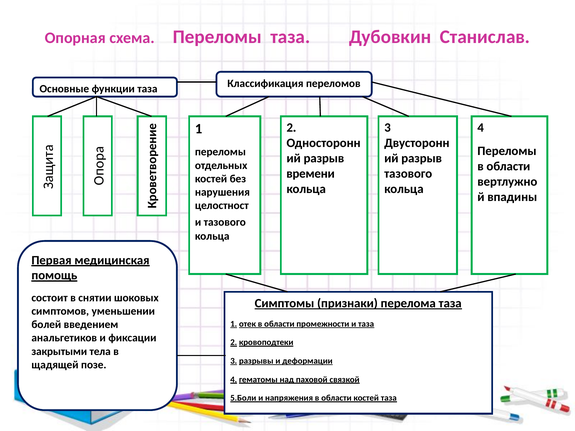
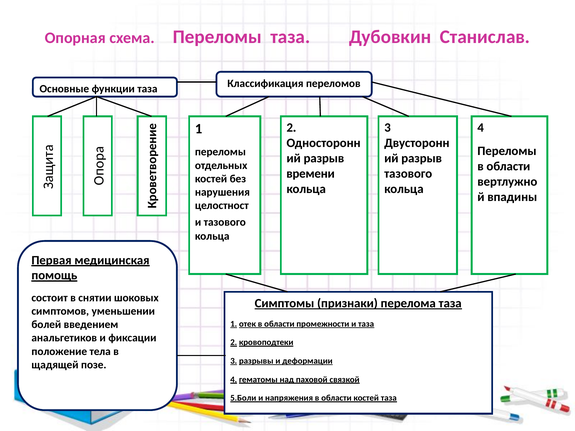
закрытыми: закрытыми -> положение (59, 352)
